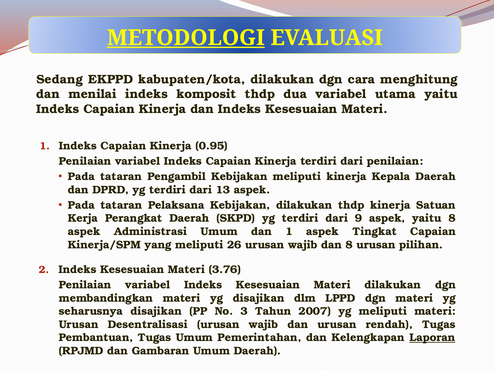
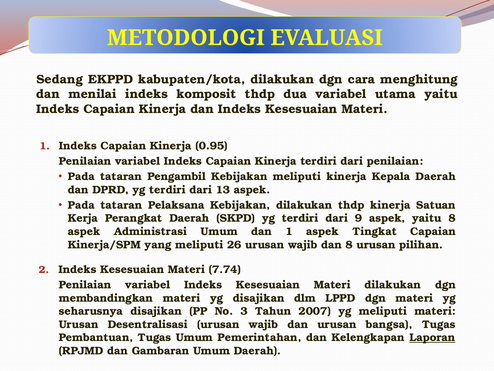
METODOLOGI underline: present -> none (186, 38)
3.76: 3.76 -> 7.74 (225, 269)
rendah: rendah -> bangsa (389, 324)
